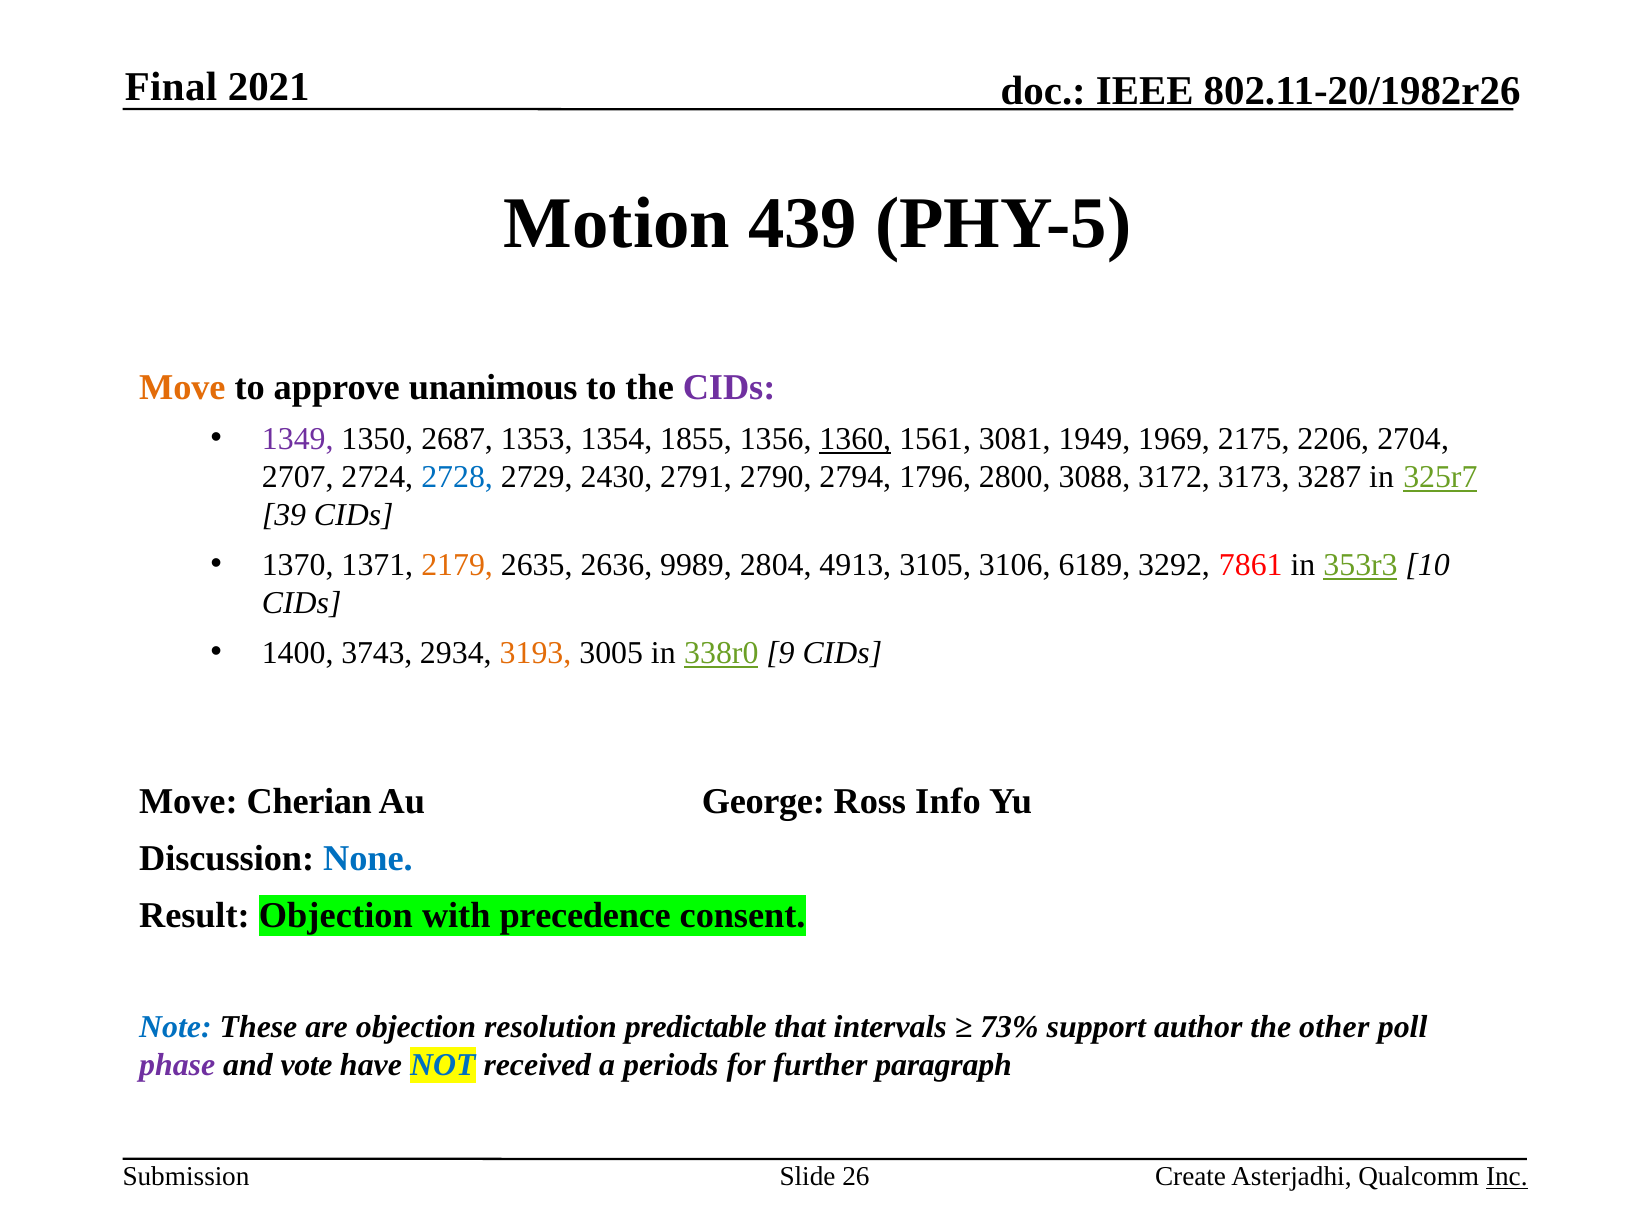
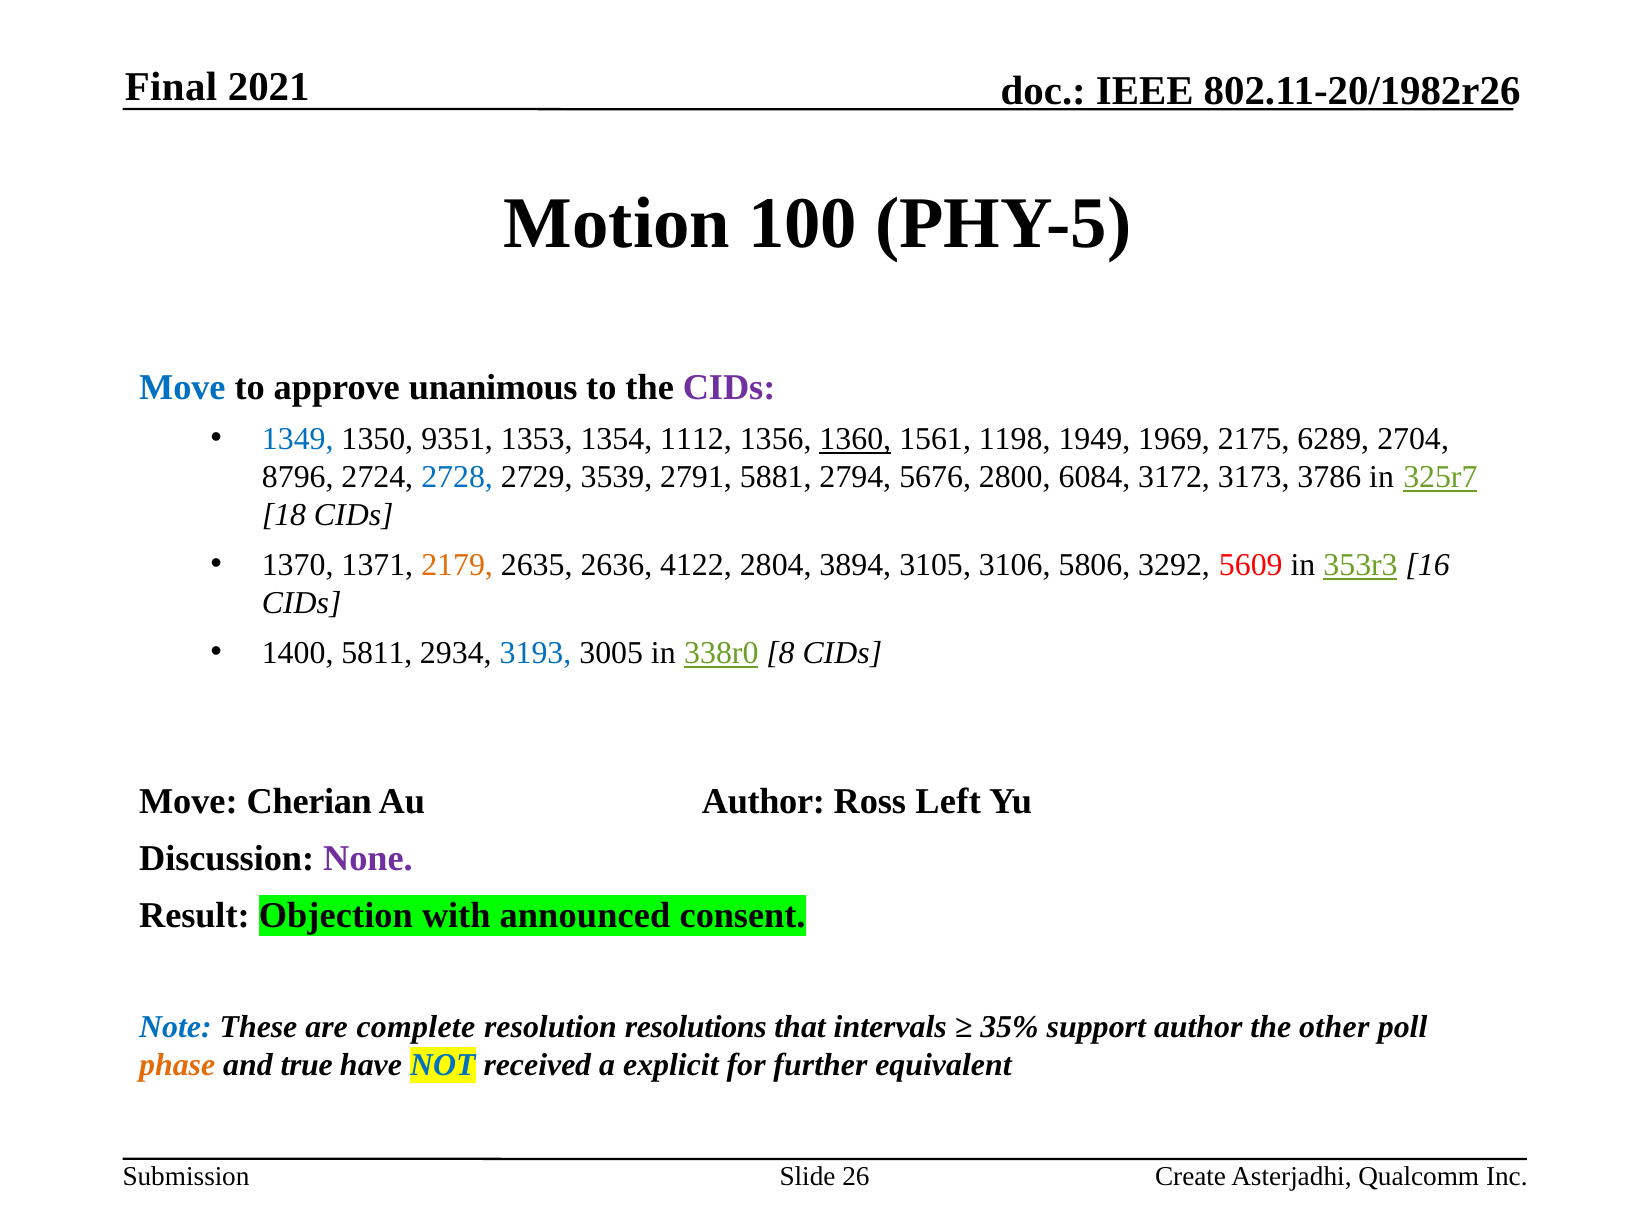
439: 439 -> 100 (803, 223)
Move colour: orange -> blue (182, 387)
1349 colour: purple -> blue (298, 439)
2687: 2687 -> 9351 (457, 439)
1855: 1855 -> 1112 (696, 439)
3081: 3081 -> 1198 (1015, 439)
2206: 2206 -> 6289 (1333, 439)
2707: 2707 -> 8796 (298, 477)
2430: 2430 -> 3539 (616, 477)
2790: 2790 -> 5881 (776, 477)
1796: 1796 -> 5676 (935, 477)
3088: 3088 -> 6084 (1094, 477)
3287: 3287 -> 3786 (1329, 477)
39: 39 -> 18 (284, 515)
9989: 9989 -> 4122 (696, 565)
4913: 4913 -> 3894 (855, 565)
6189: 6189 -> 5806 (1094, 565)
7861: 7861 -> 5609 (1251, 565)
10: 10 -> 16 (1428, 565)
3743: 3743 -> 5811 (377, 653)
3193 colour: orange -> blue (536, 653)
9: 9 -> 8 (780, 653)
Au George: George -> Author (763, 801)
Info: Info -> Left (948, 801)
None colour: blue -> purple (368, 858)
precedence: precedence -> announced (585, 916)
are objection: objection -> complete (416, 1027)
predictable: predictable -> resolutions (696, 1027)
73%: 73% -> 35% (1009, 1027)
phase colour: purple -> orange (177, 1065)
vote: vote -> true (307, 1065)
periods: periods -> explicit (671, 1065)
paragraph: paragraph -> equivalent (943, 1065)
Inc underline: present -> none (1507, 1177)
